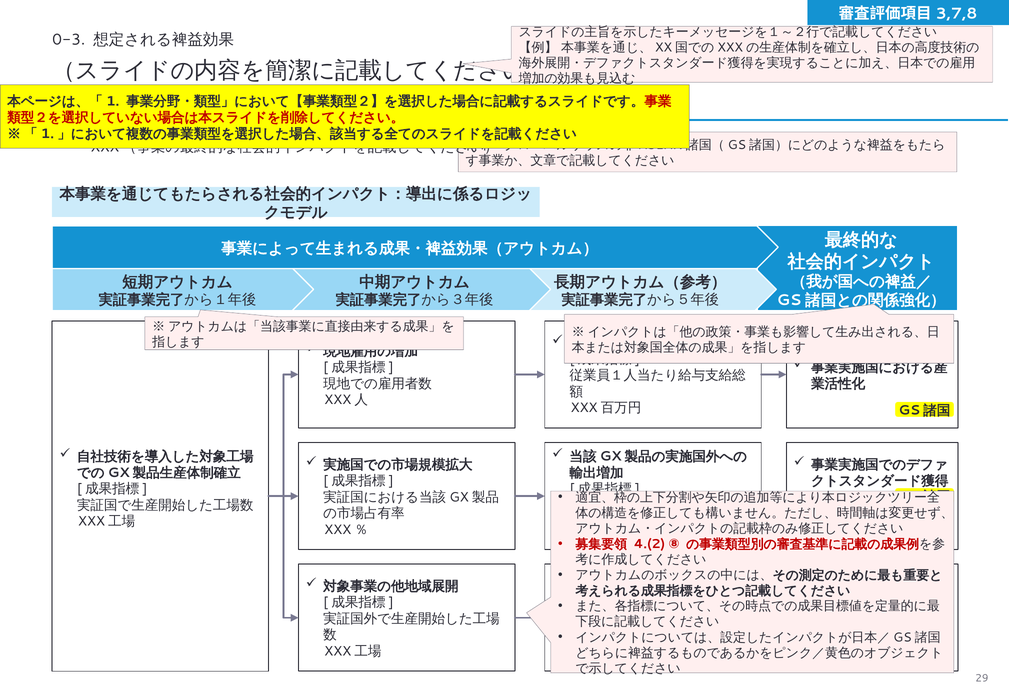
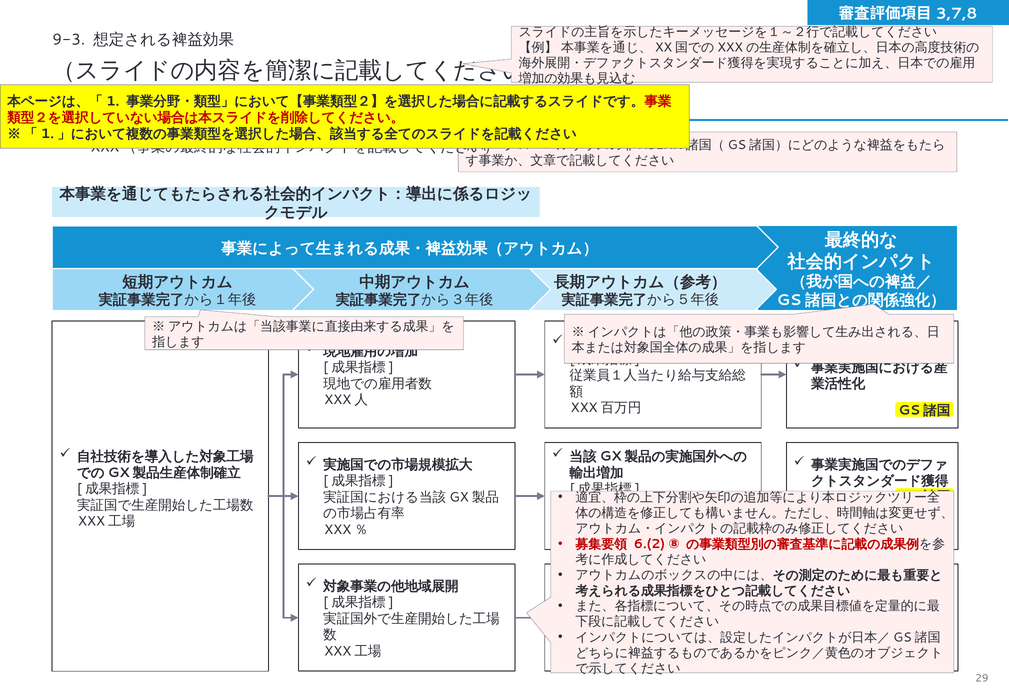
0-3: 0-3 -> 9-3 (69, 40)
4.(2: 4.(2 -> 6.(2 (649, 544)
